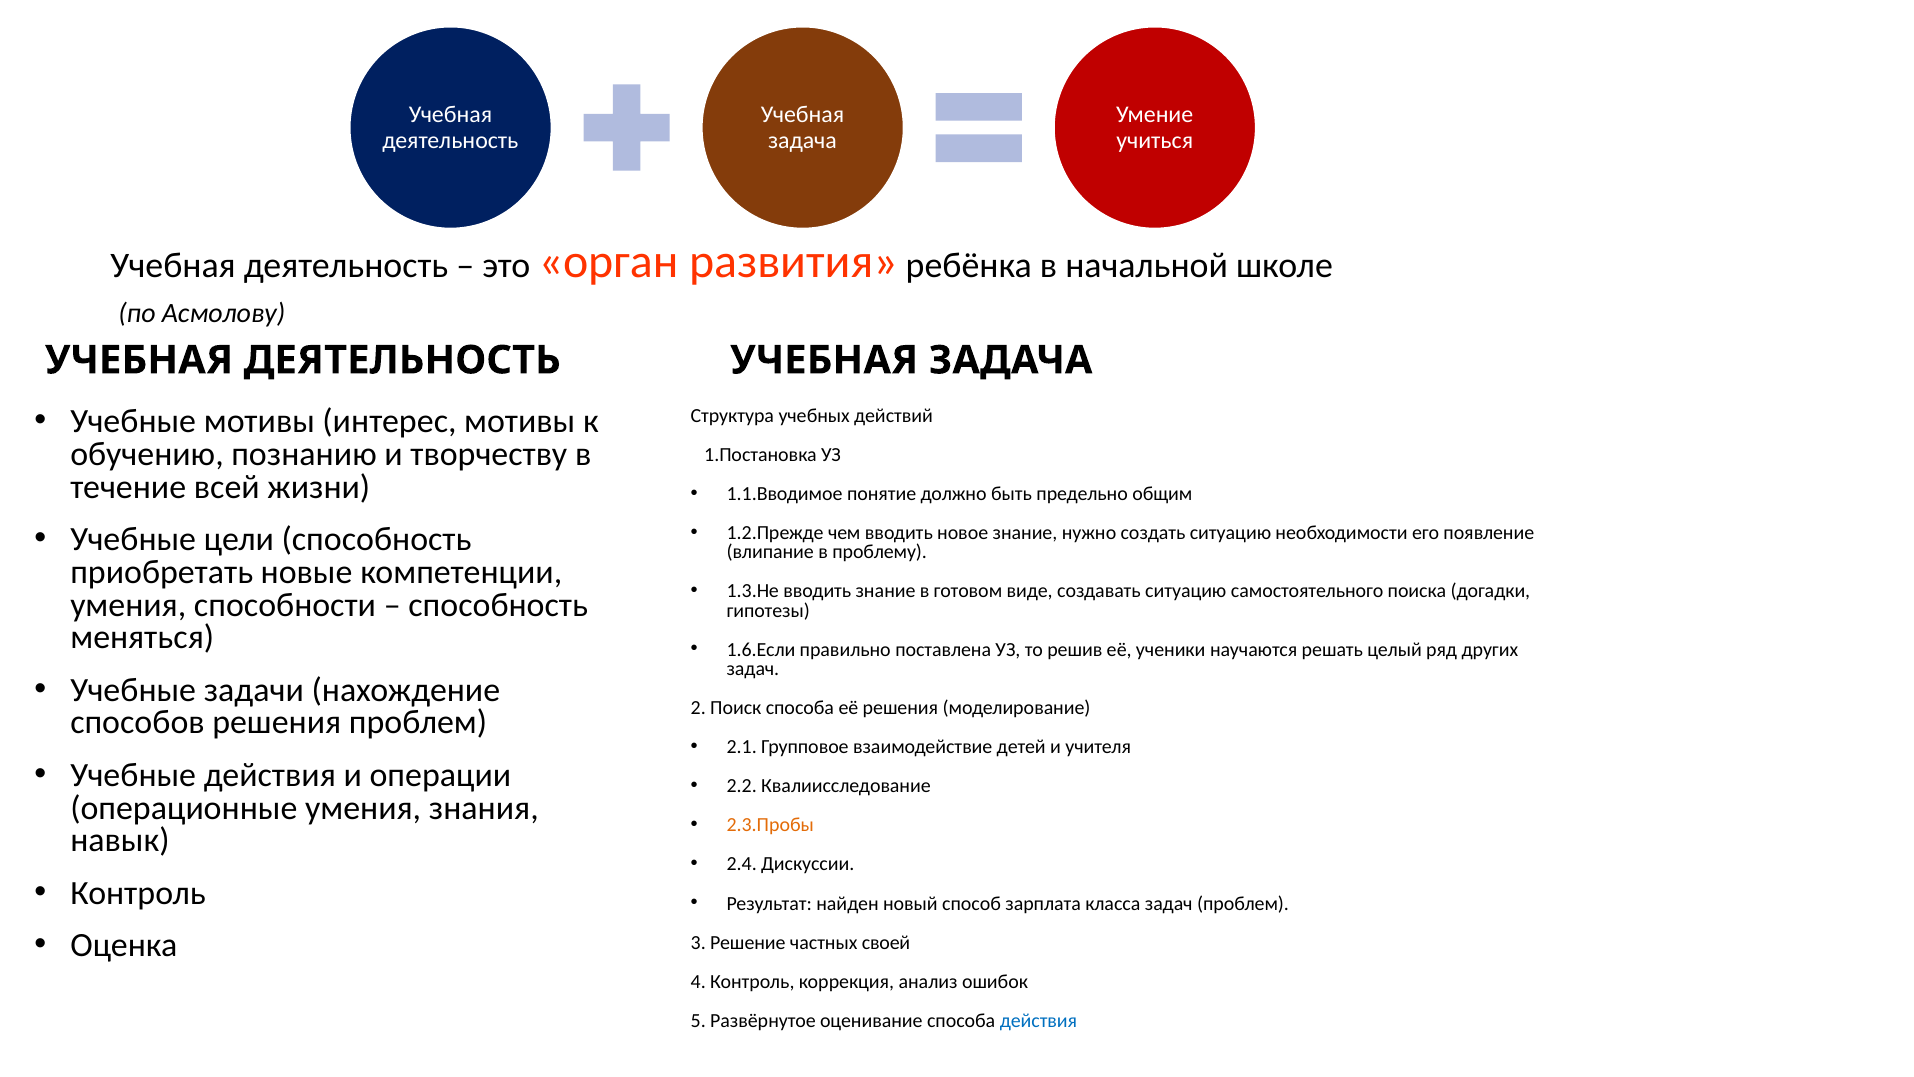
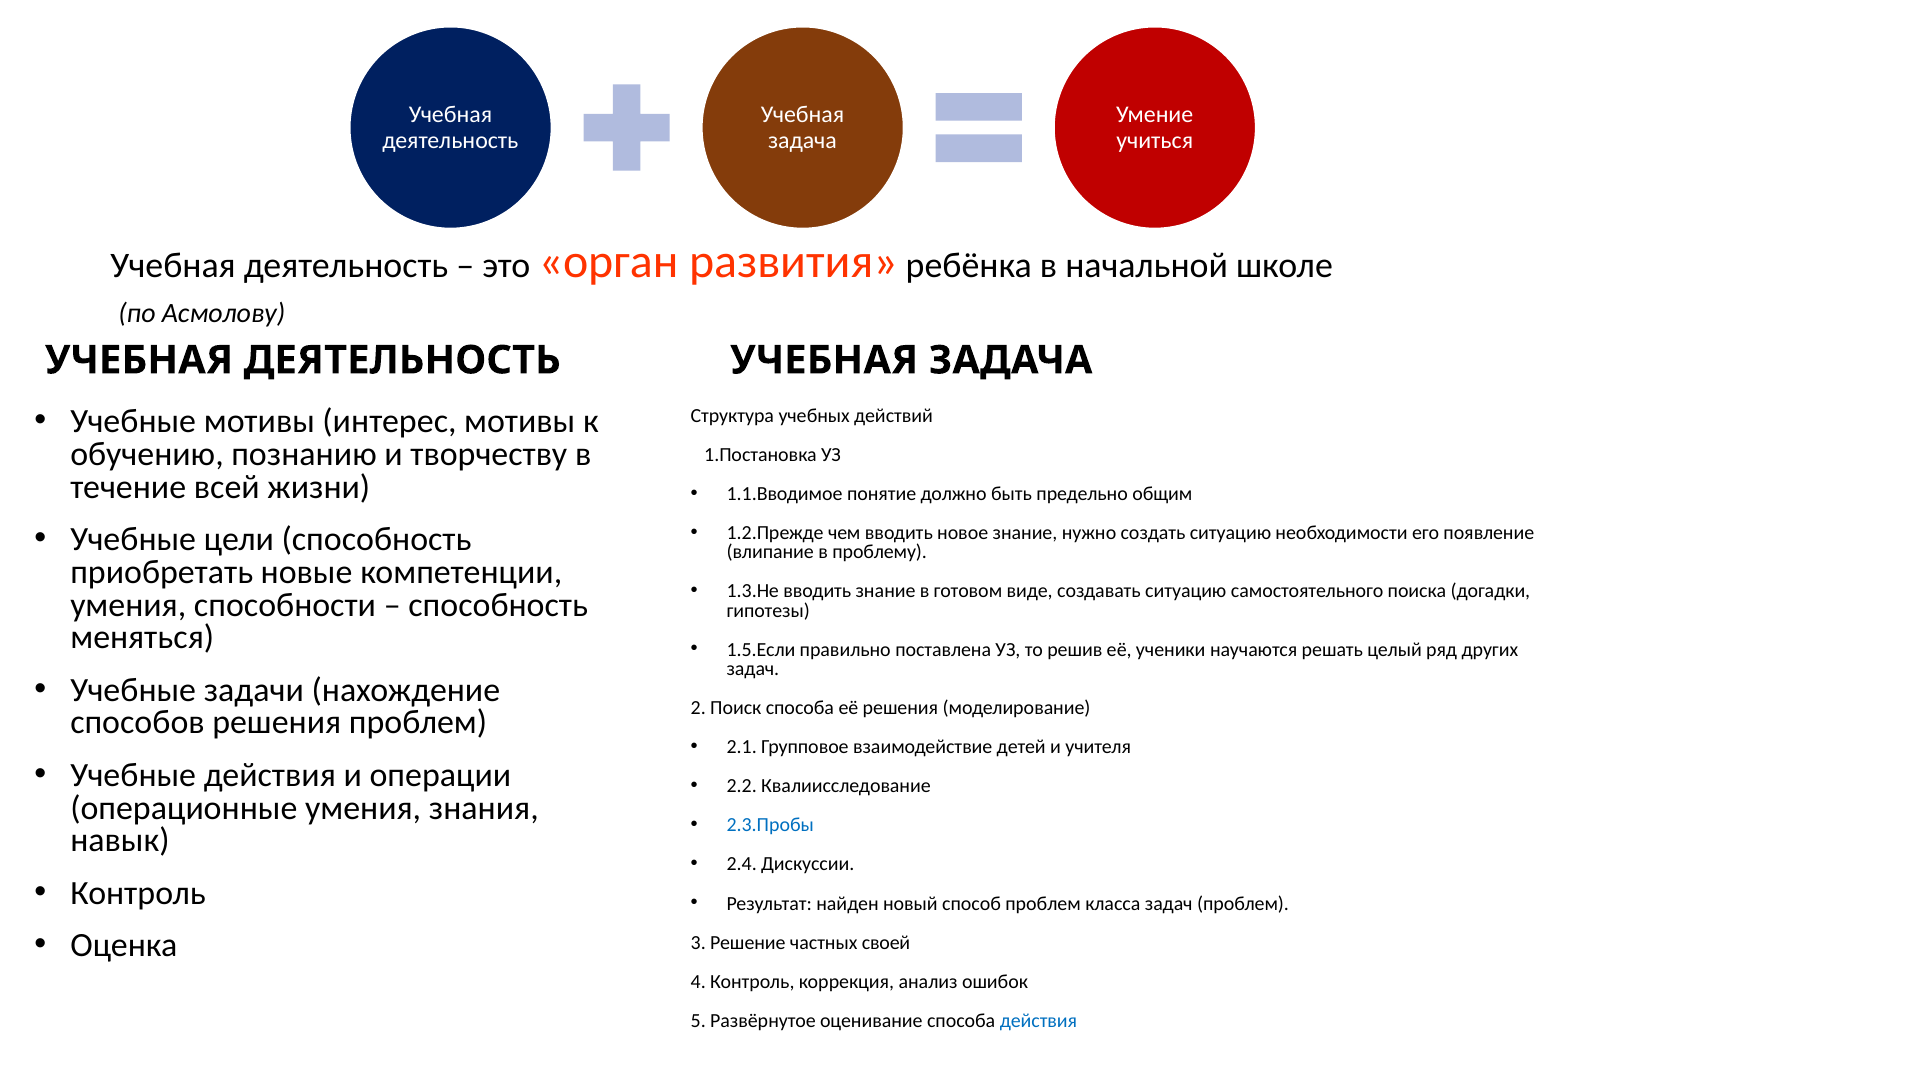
1.6.Если: 1.6.Если -> 1.5.Если (761, 649)
2.3.Пробы colour: orange -> blue (770, 825)
способ зарплата: зарплата -> проблем (1043, 903)
